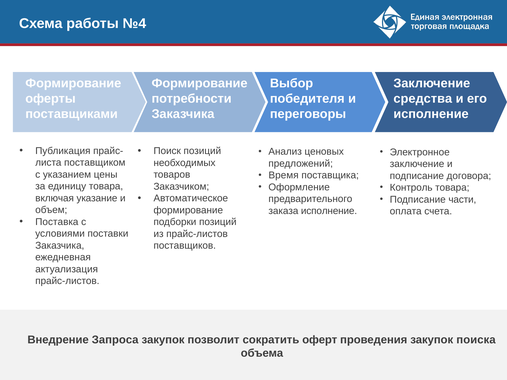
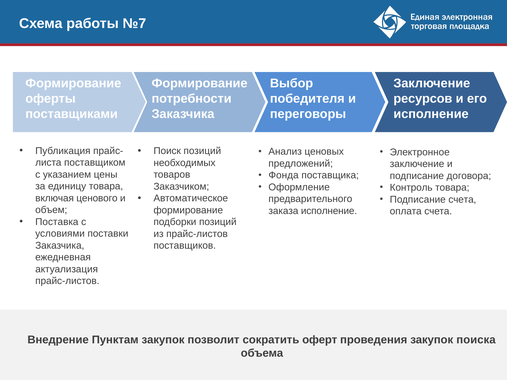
№4: №4 -> №7 (134, 23)
средства: средства -> ресурсов (423, 99)
Время: Время -> Фонда (284, 175)
указание: указание -> ценового (97, 198)
Подписание части: части -> счета (462, 200)
Запроса: Запроса -> Пунктам (115, 340)
